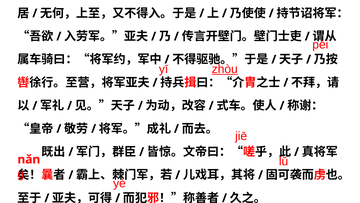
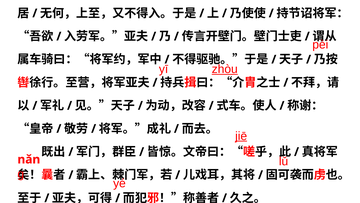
jiē underline: none -> present (241, 136)
